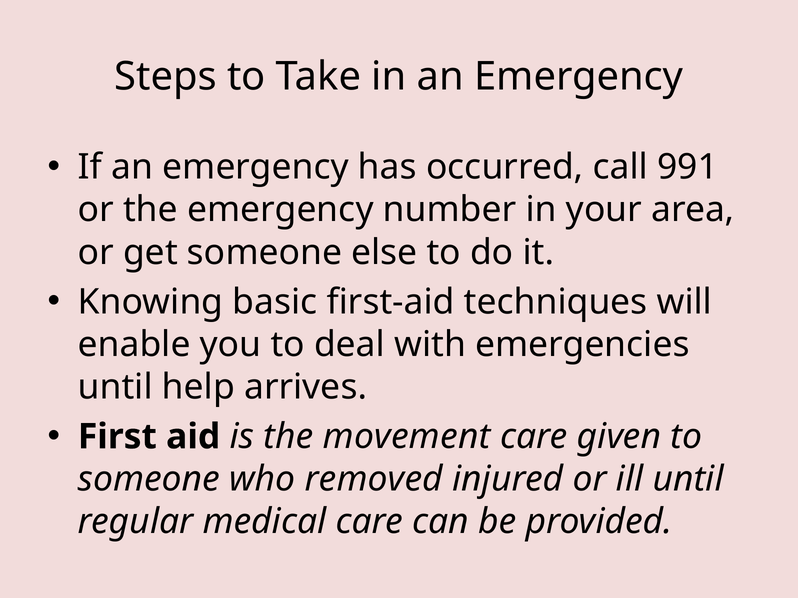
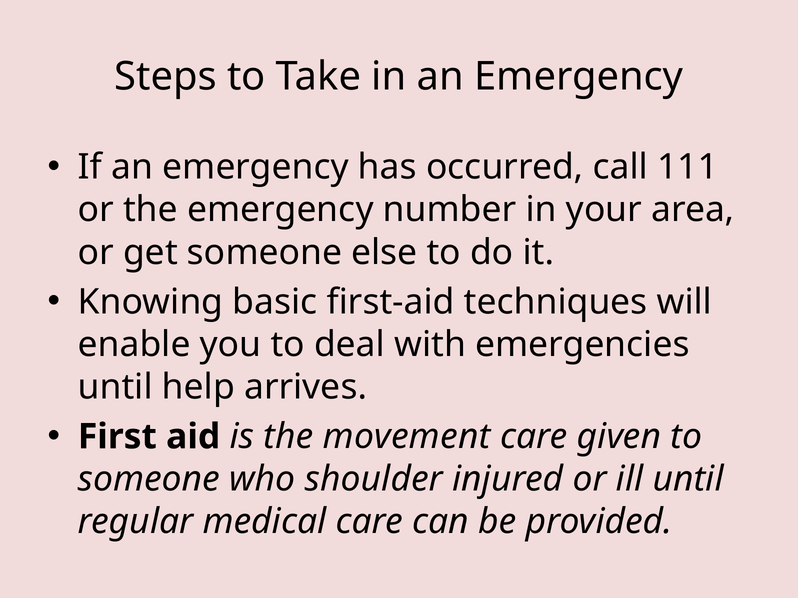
991: 991 -> 111 (688, 167)
removed: removed -> shoulder (374, 480)
